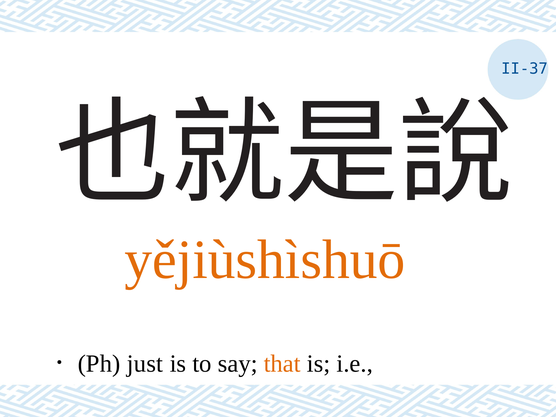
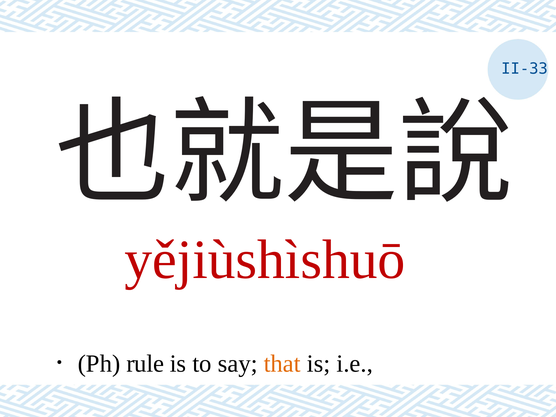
II-37: II-37 -> II-33 (525, 69)
yějiùshìshuō colour: orange -> red (265, 260)
just: just -> rule (145, 364)
